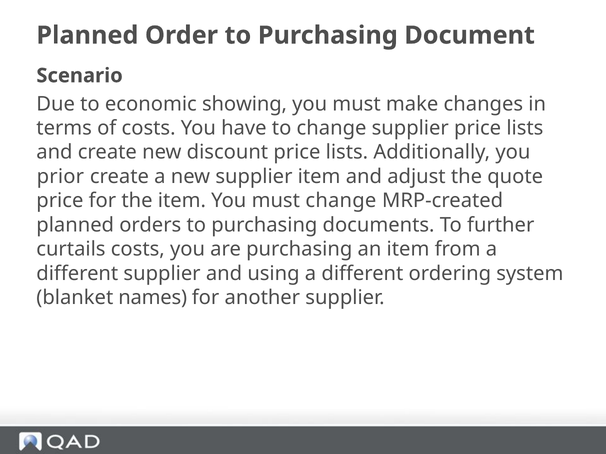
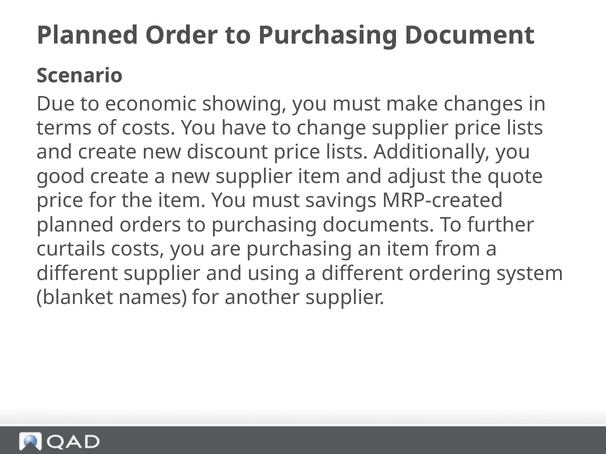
prior: prior -> good (61, 177)
must change: change -> savings (341, 201)
